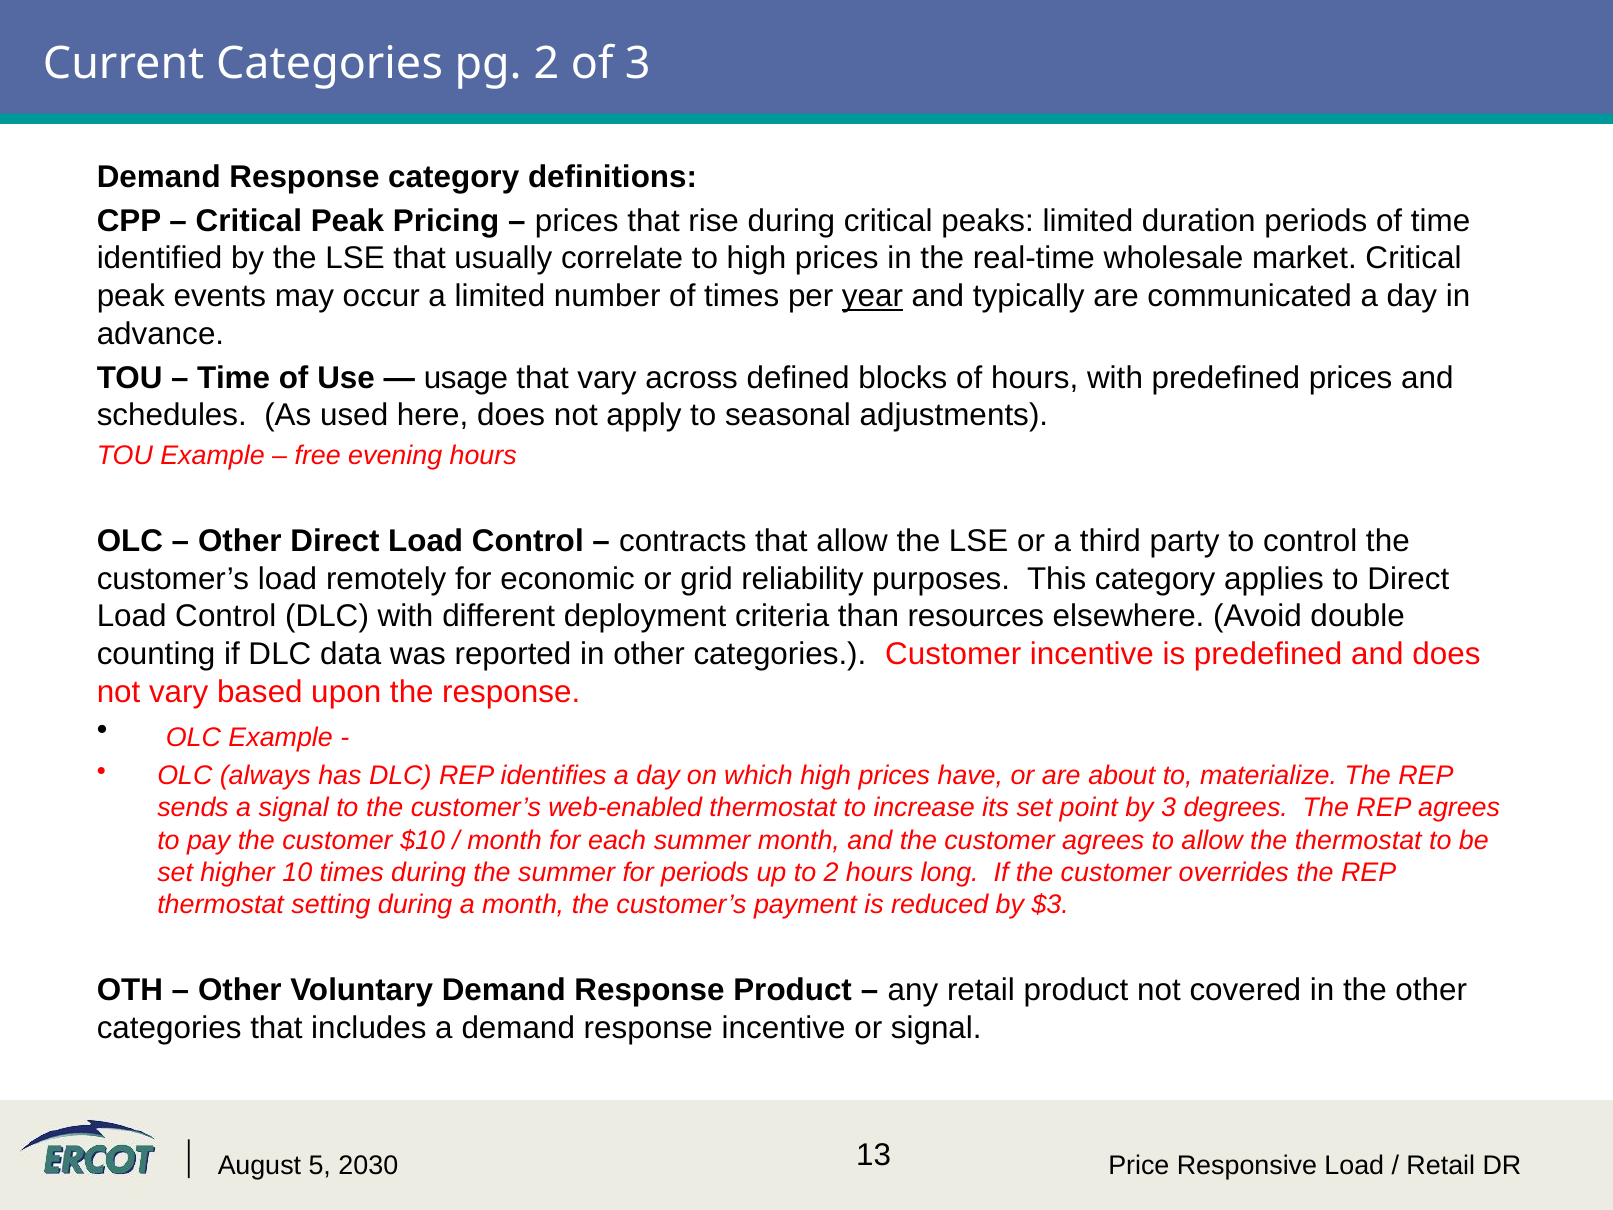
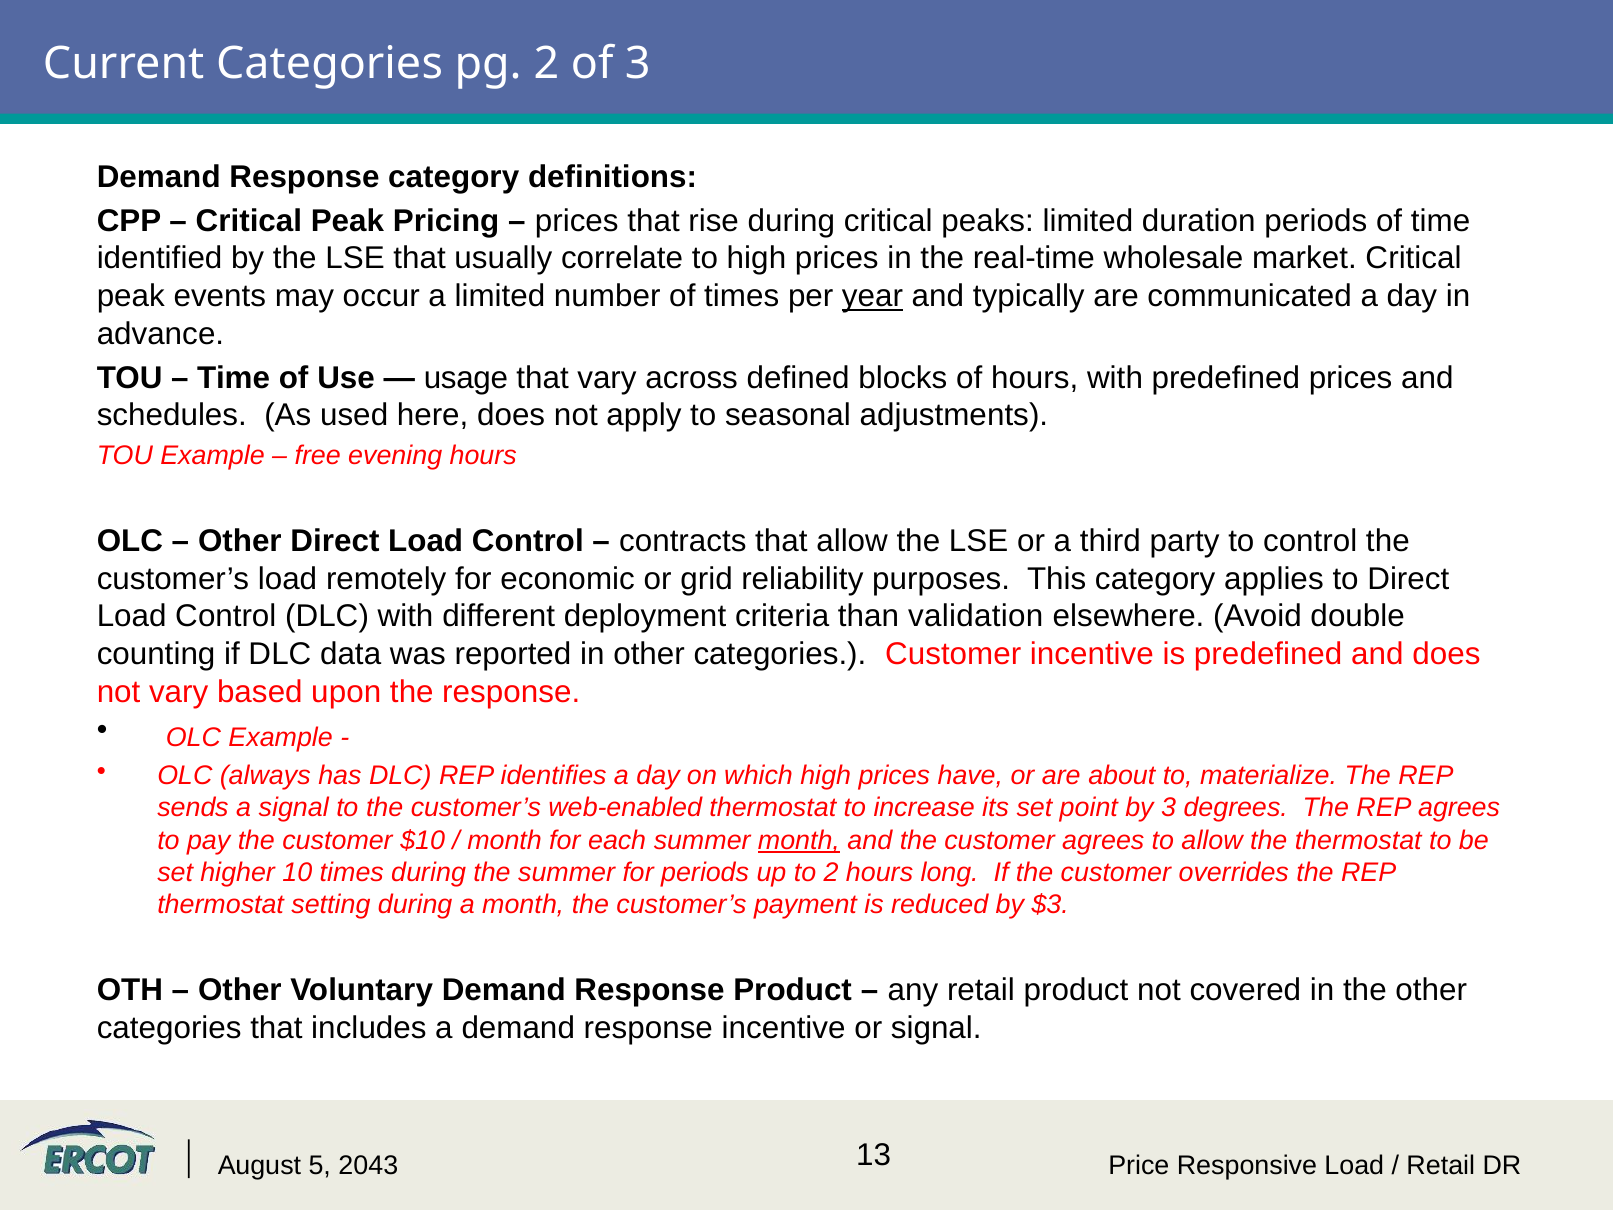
resources: resources -> validation (976, 616)
month underline: none -> present (799, 840)
2030: 2030 -> 2043 (368, 1165)
